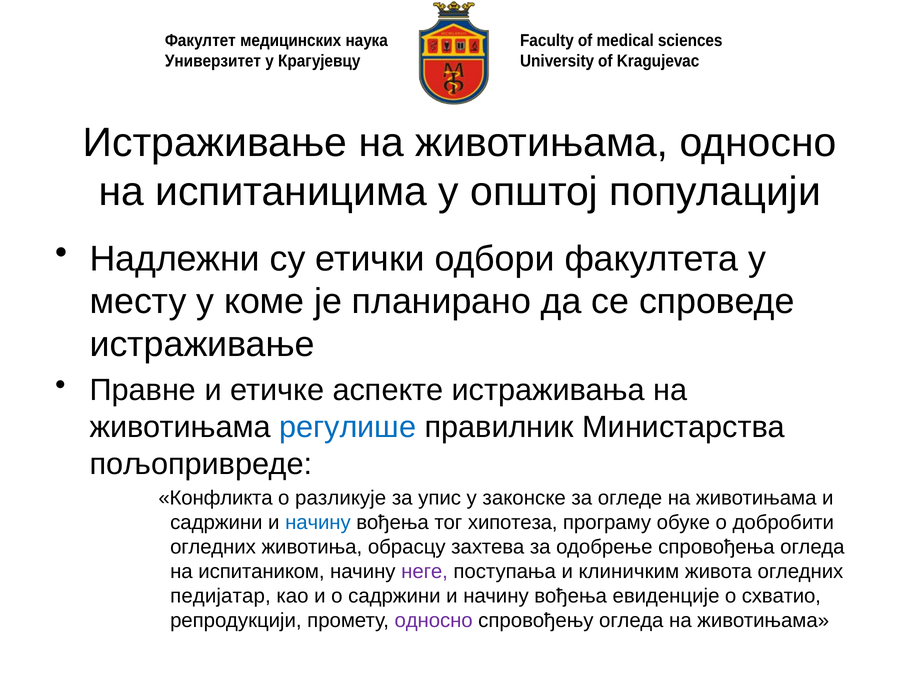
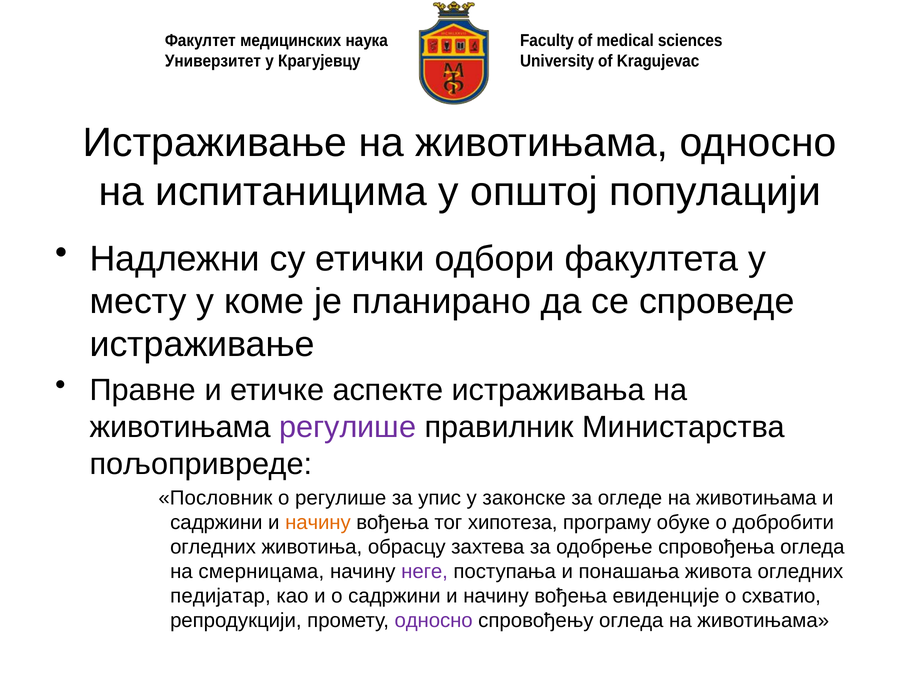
регулише colour: blue -> purple (348, 427)
Конфликта: Конфликта -> Пословник (215, 498)
о разликује: разликује -> регулише (341, 498)
начину colour: blue -> orange (318, 522)
испитаником: испитаником -> смерницама (261, 571)
клиничким: клиничким -> понашања (629, 571)
